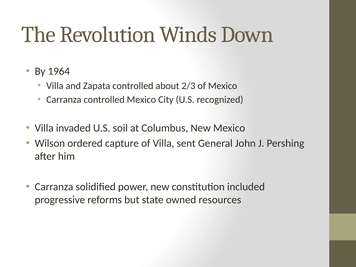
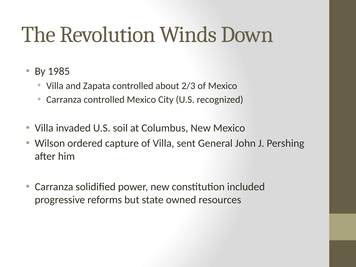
1964: 1964 -> 1985 (59, 71)
